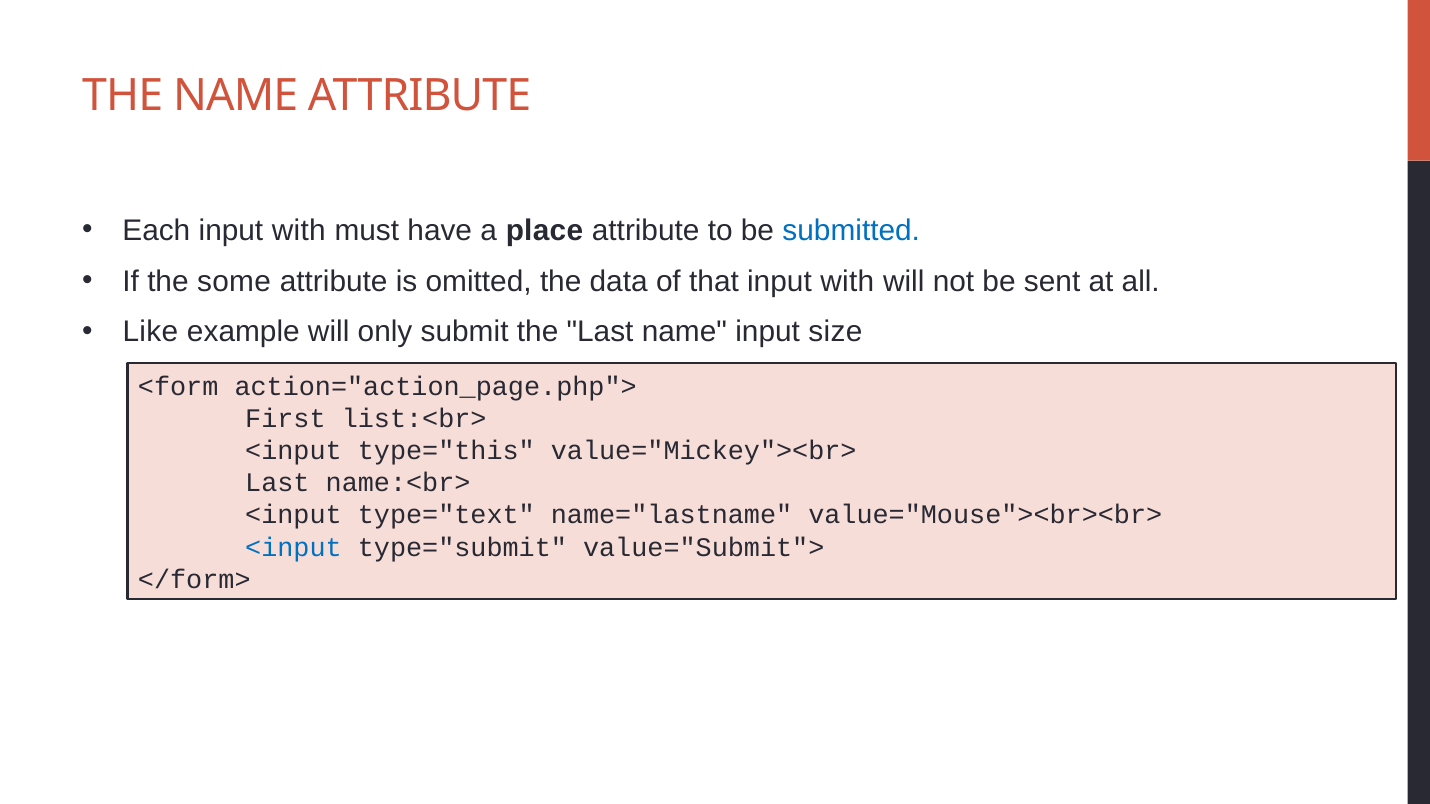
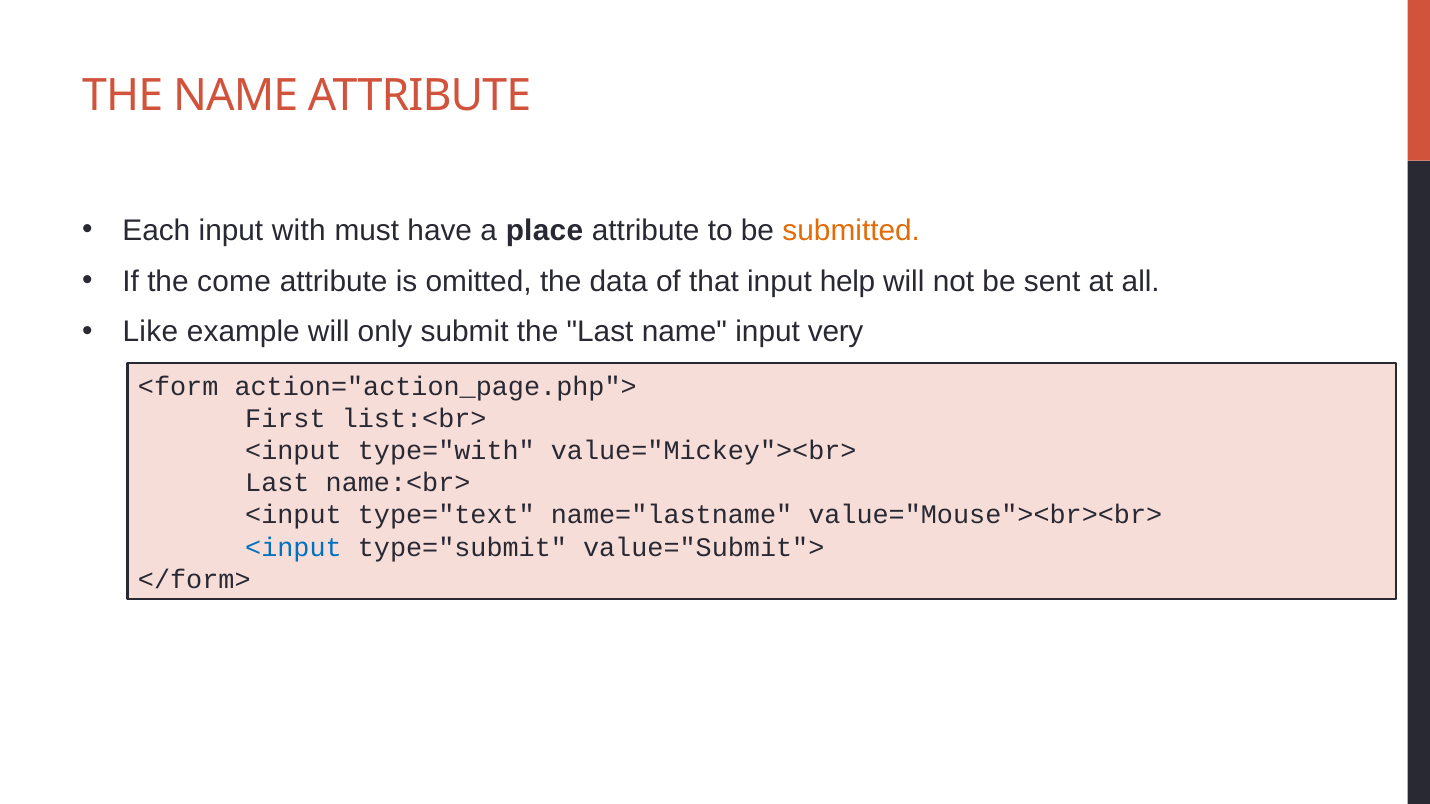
submitted colour: blue -> orange (851, 231)
some: some -> come (234, 282)
that input with: with -> help (848, 282)
size: size -> very (836, 332)
type="this: type="this -> type="with (446, 451)
